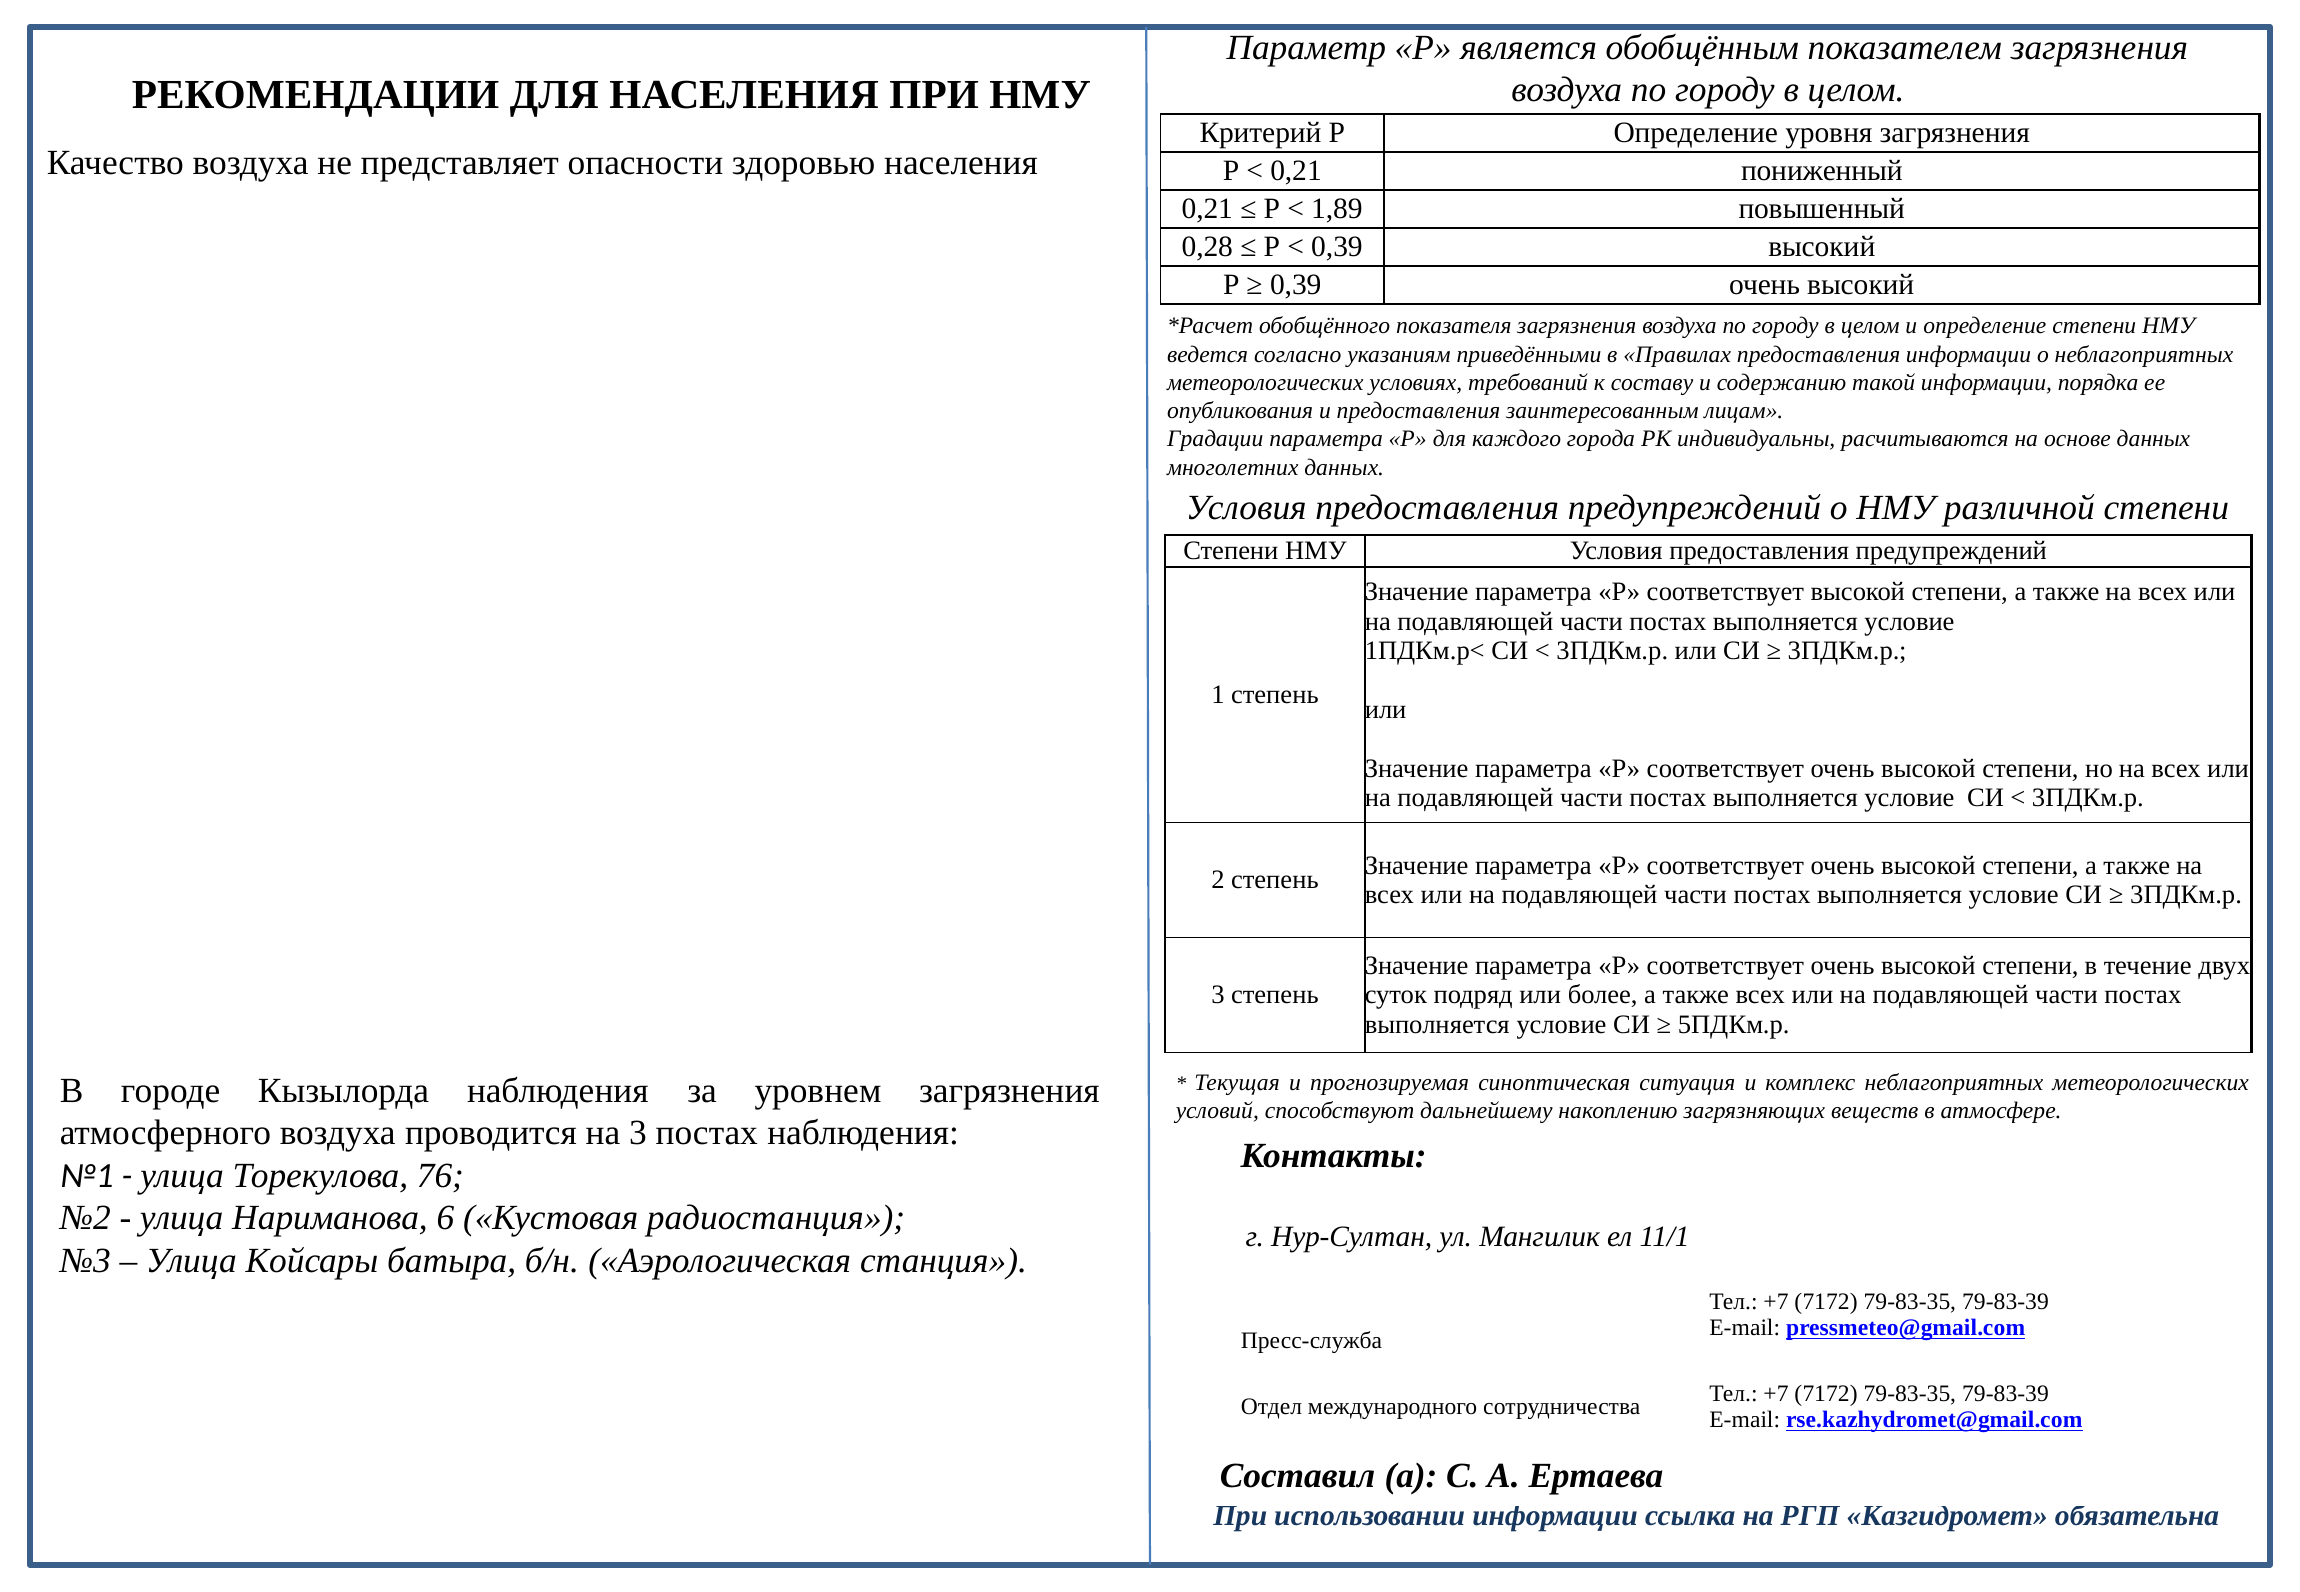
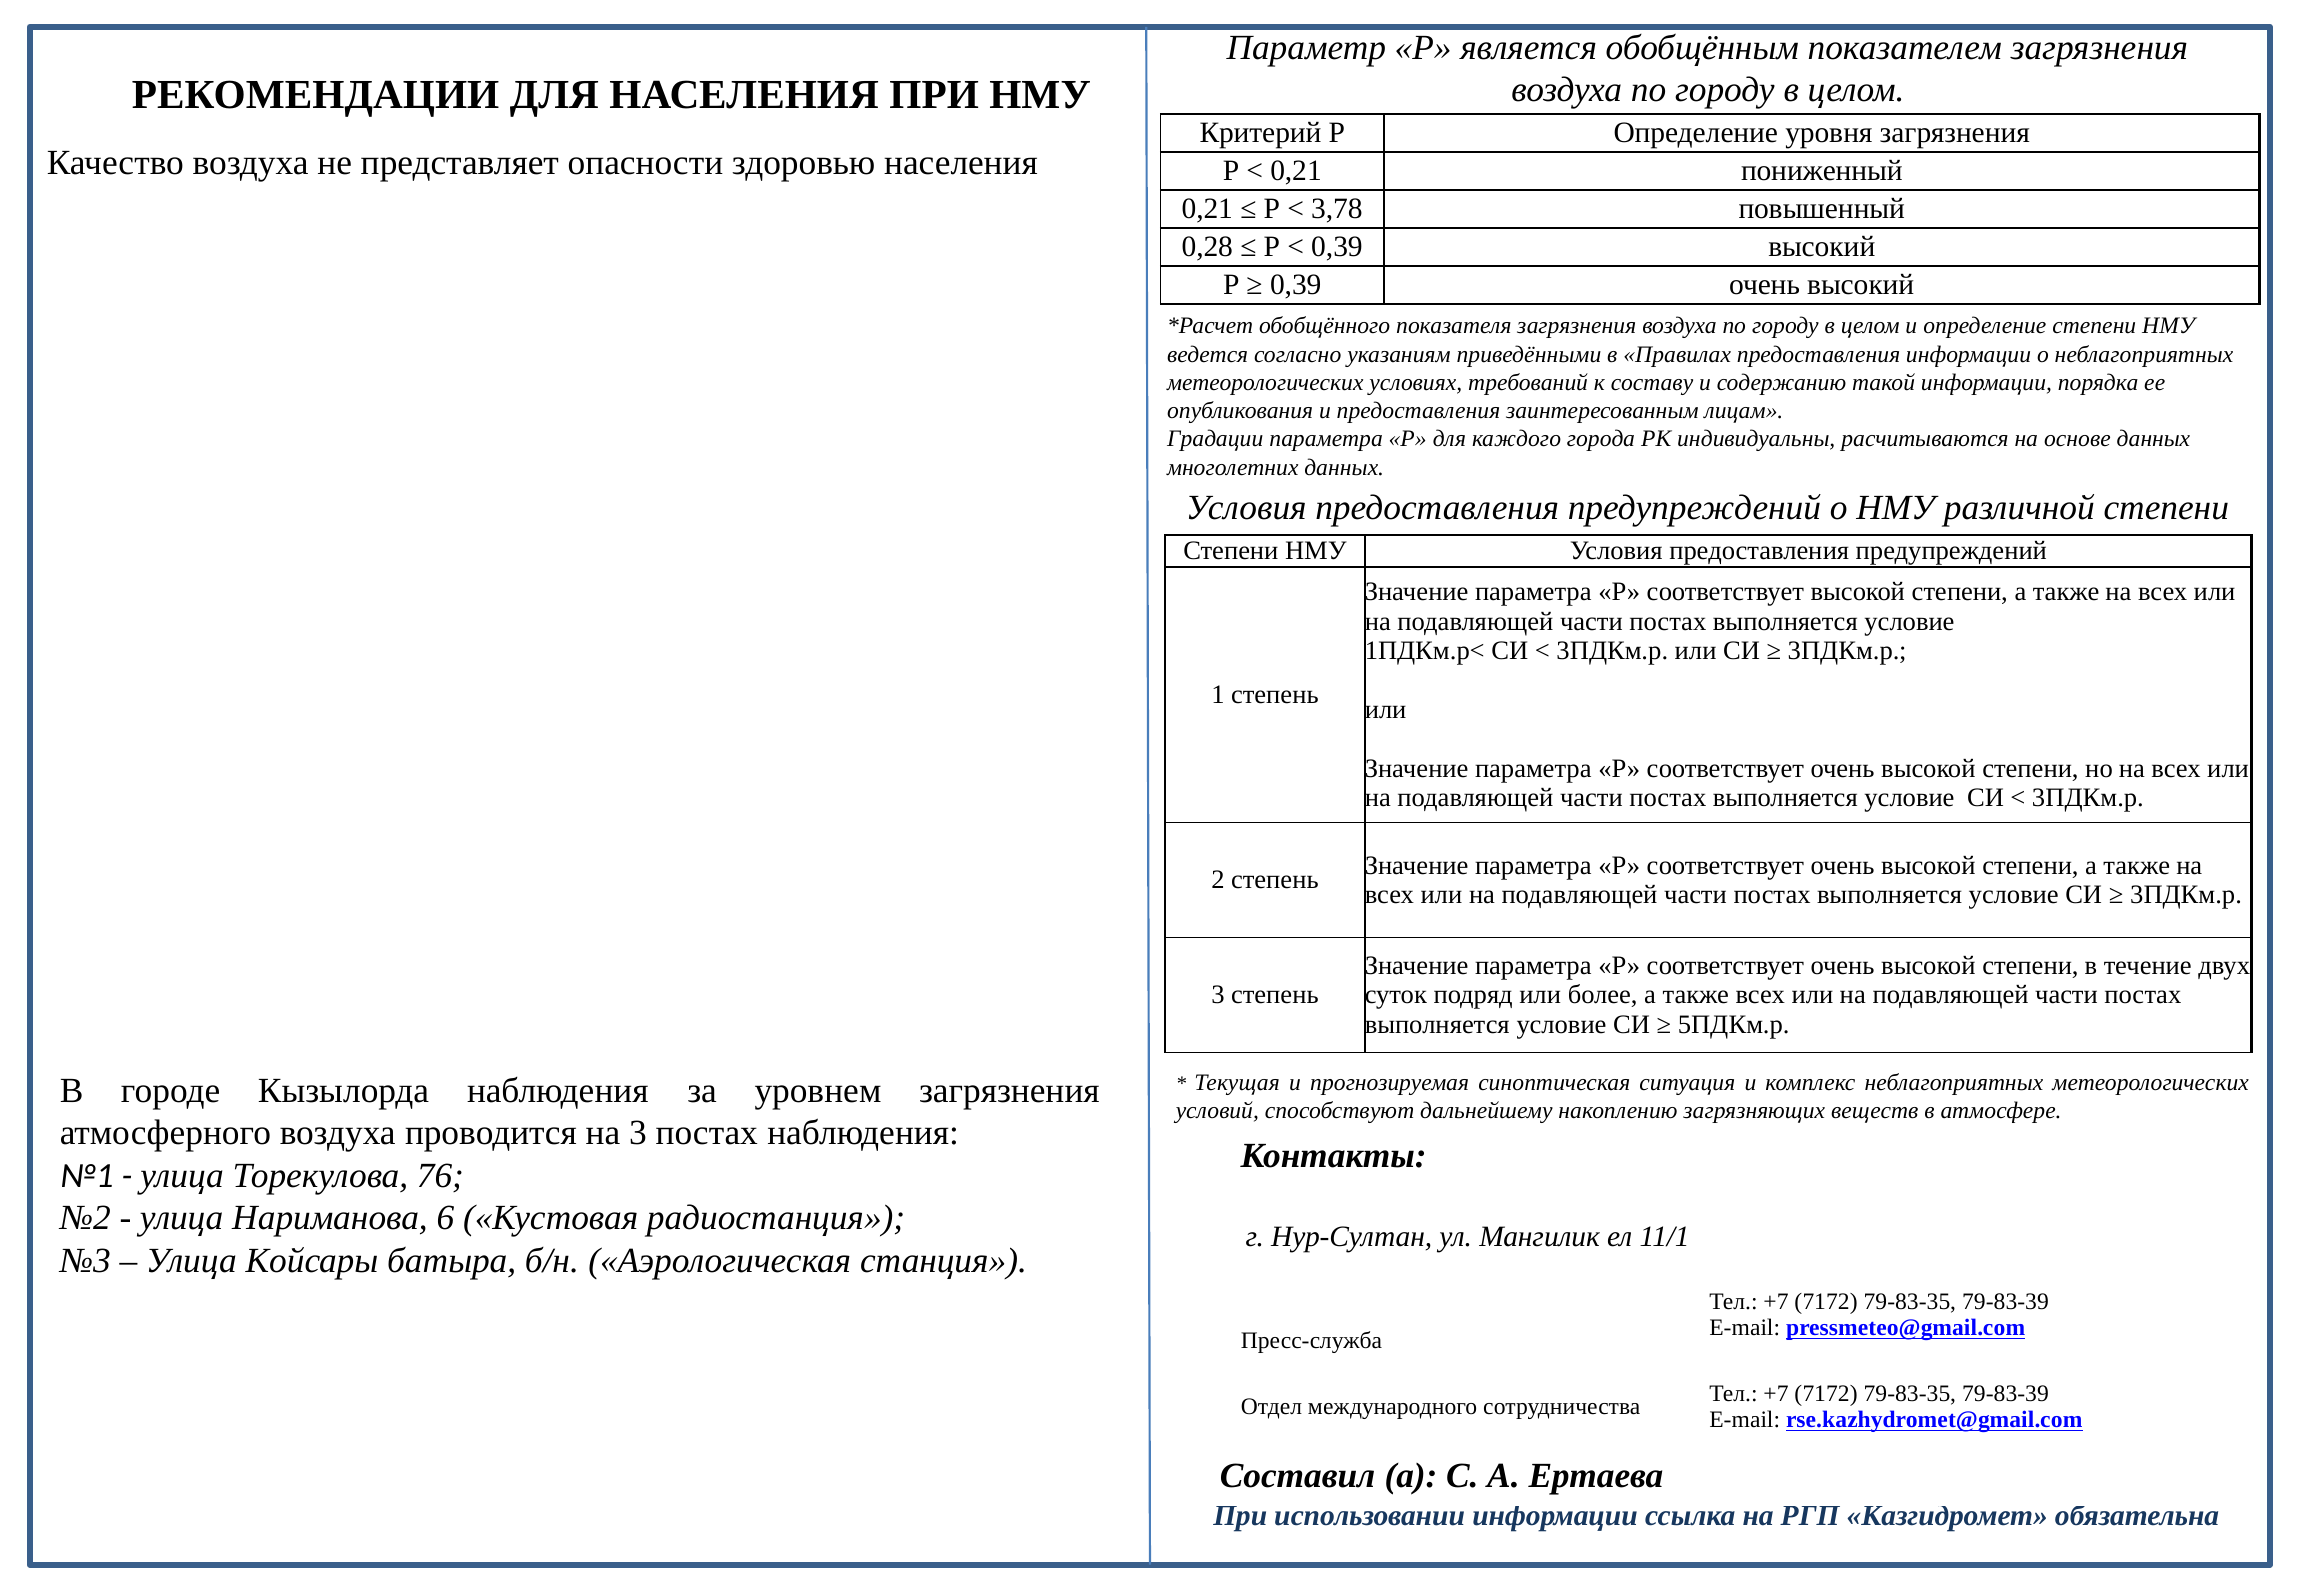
1,89: 1,89 -> 3,78 (1337, 209)
